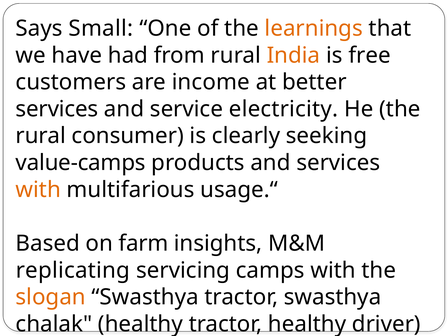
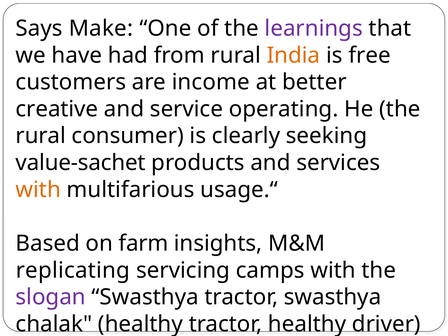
Small: Small -> Make (101, 28)
learnings colour: orange -> purple (314, 28)
services: services -> creative (57, 109)
electricity: electricity -> operating (284, 109)
value-camps: value-camps -> value-sachet (81, 163)
slogan colour: orange -> purple (51, 297)
